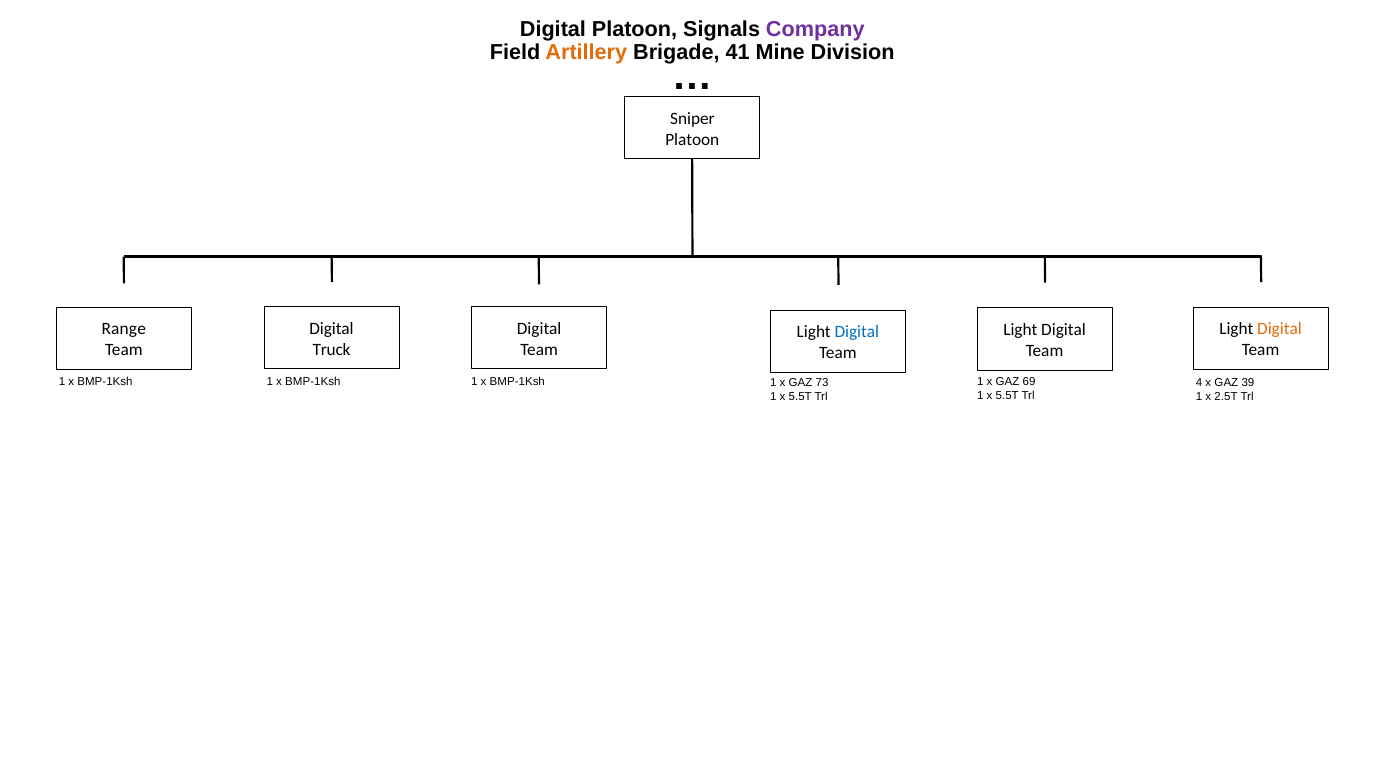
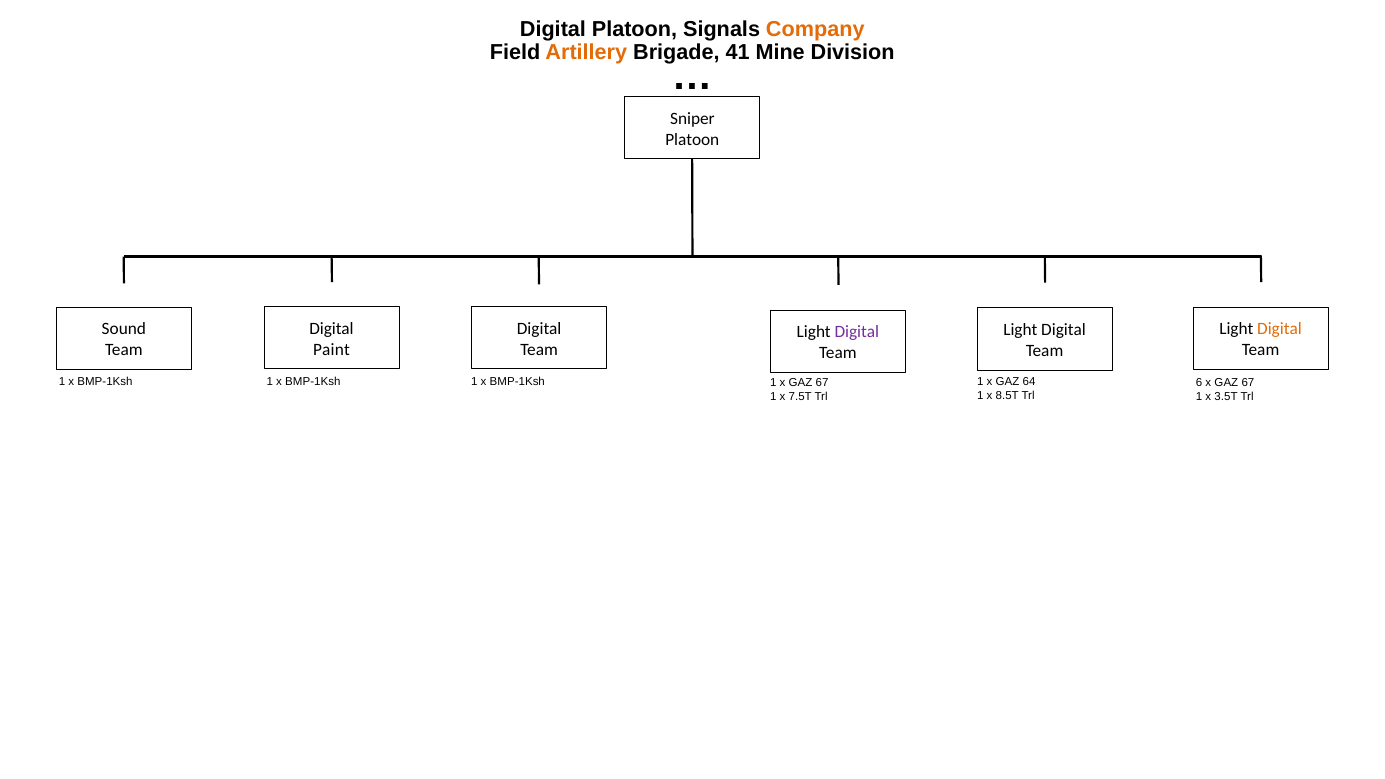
Company colour: purple -> orange (815, 29)
Range: Range -> Sound (124, 329)
Digital colour: blue -> purple (857, 332)
Truck: Truck -> Paint (331, 349)
1 x GAZ 73: 73 -> 67 (822, 383)
69: 69 -> 64 (1029, 382)
4: 4 -> 6 (1199, 383)
39: 39 -> 67 (1248, 383)
5.5T: 5.5T -> 8.5T (1007, 396)
5.5T: 5.5T -> 7.5T (800, 397)
2.5T: 2.5T -> 3.5T (1226, 397)
